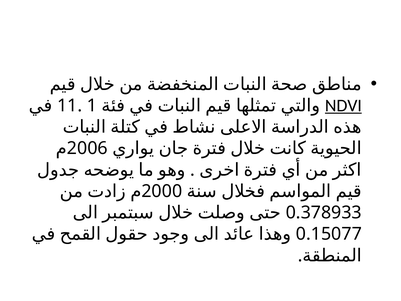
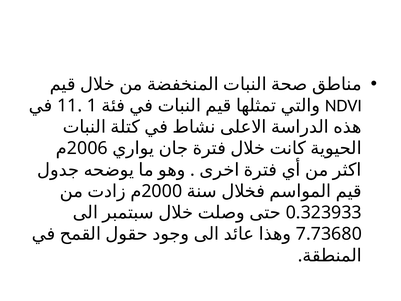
NDVI underline: present -> none (343, 106)
0.378933: 0.378933 -> 0.323933 (324, 212)
0.15077: 0.15077 -> 7.73680 (329, 234)
